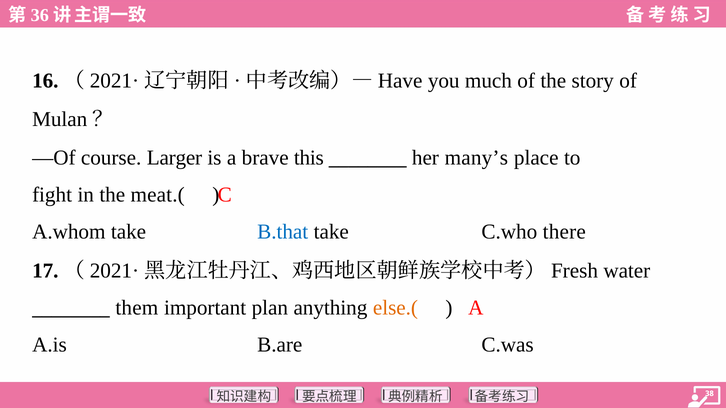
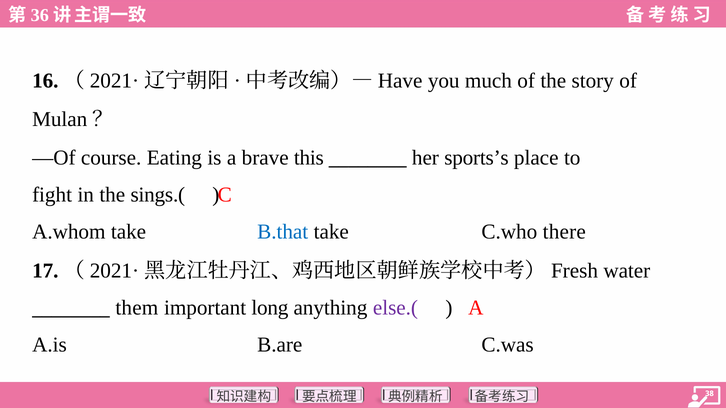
Larger: Larger -> Eating (174, 158)
many’s: many’s -> sports’s (477, 158)
meat.(: meat.( -> sings.( (158, 195)
plan: plan -> long (270, 308)
else.( colour: orange -> purple (395, 308)
